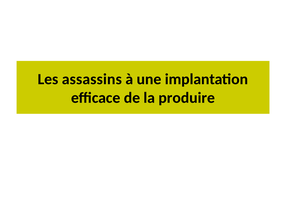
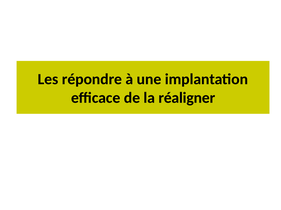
assassins: assassins -> répondre (92, 79)
produire: produire -> réaligner (187, 98)
